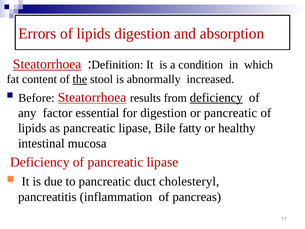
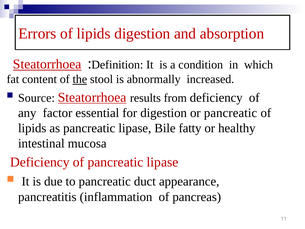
Before: Before -> Source (36, 98)
deficiency underline: present -> none (216, 97)
cholesteryl: cholesteryl -> appearance (189, 181)
